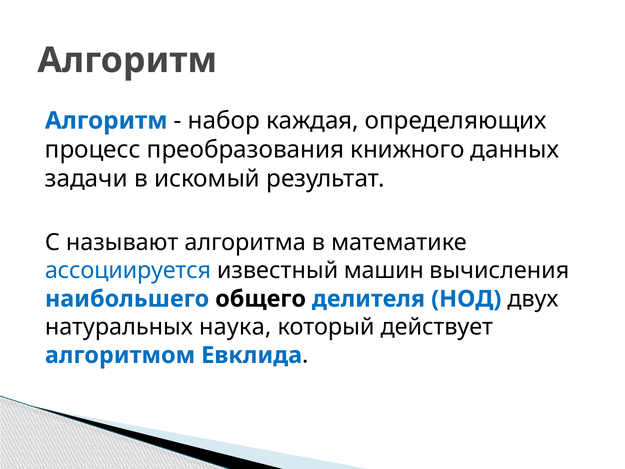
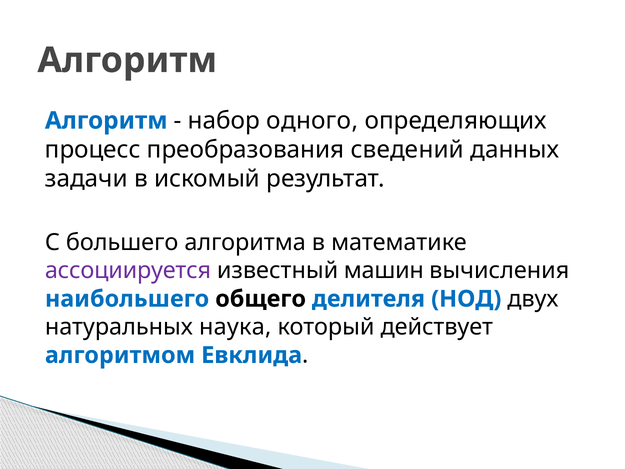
каждая: каждая -> одного (312, 121)
книжного: книжного -> сведений (407, 150)
называют: называют -> большего (122, 242)
ассоциируется colour: blue -> purple (128, 271)
